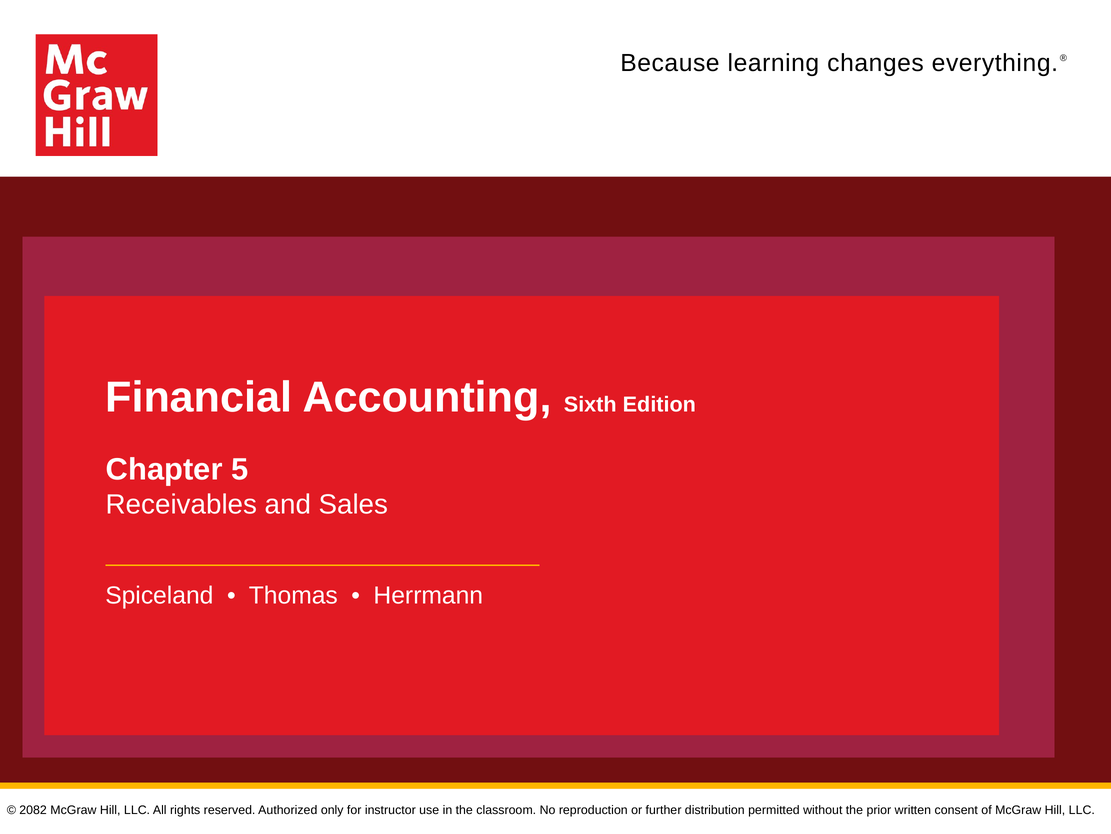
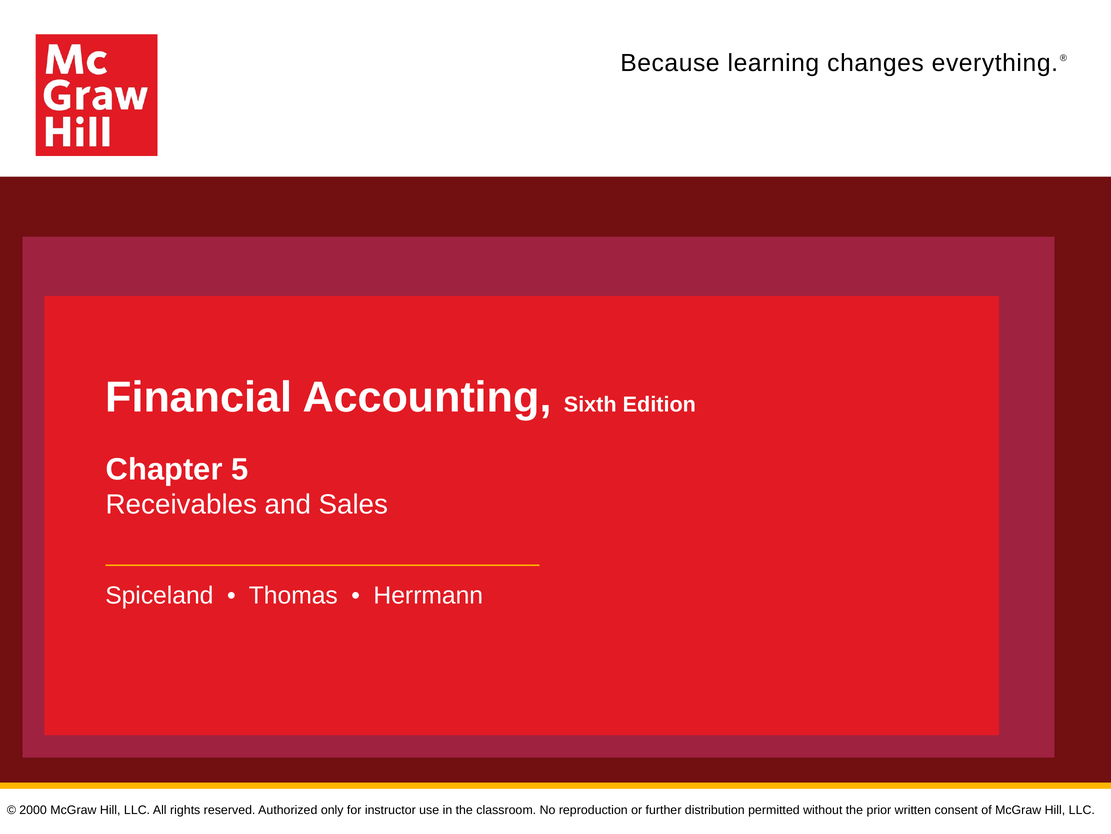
2082: 2082 -> 2000 (33, 809)
